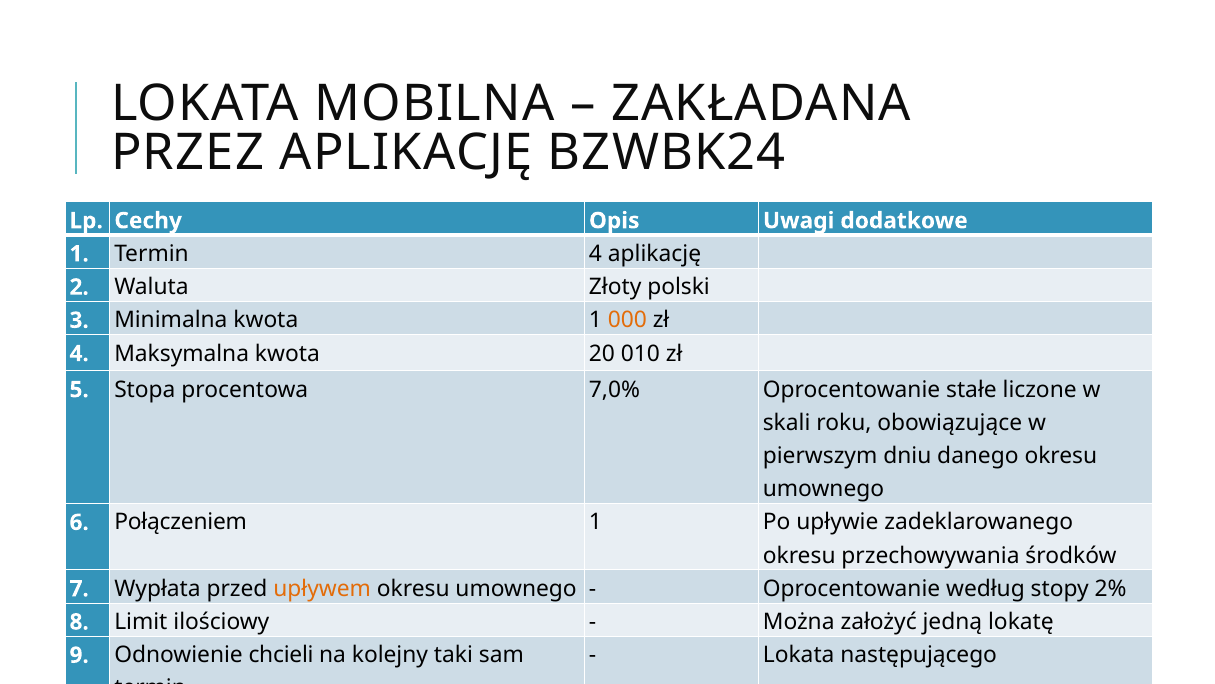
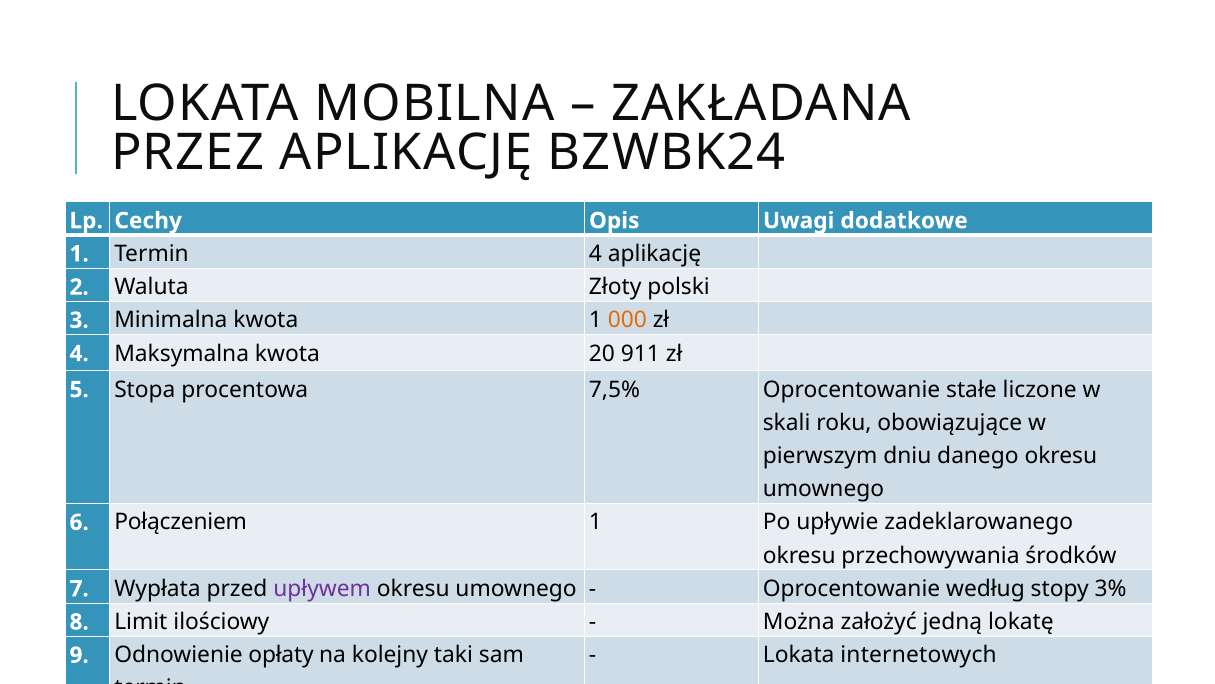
010: 010 -> 911 (640, 353)
7,0%: 7,0% -> 7,5% (614, 389)
upływem colour: orange -> purple (322, 588)
2%: 2% -> 3% (1111, 588)
następującego: następującego -> internetowych (919, 655)
chcieli: chcieli -> opłaty (281, 655)
